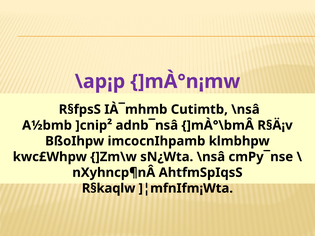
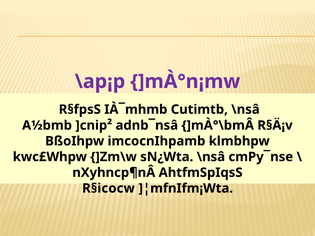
R§kaqlw: R§kaqlw -> R§icocw (108, 188)
